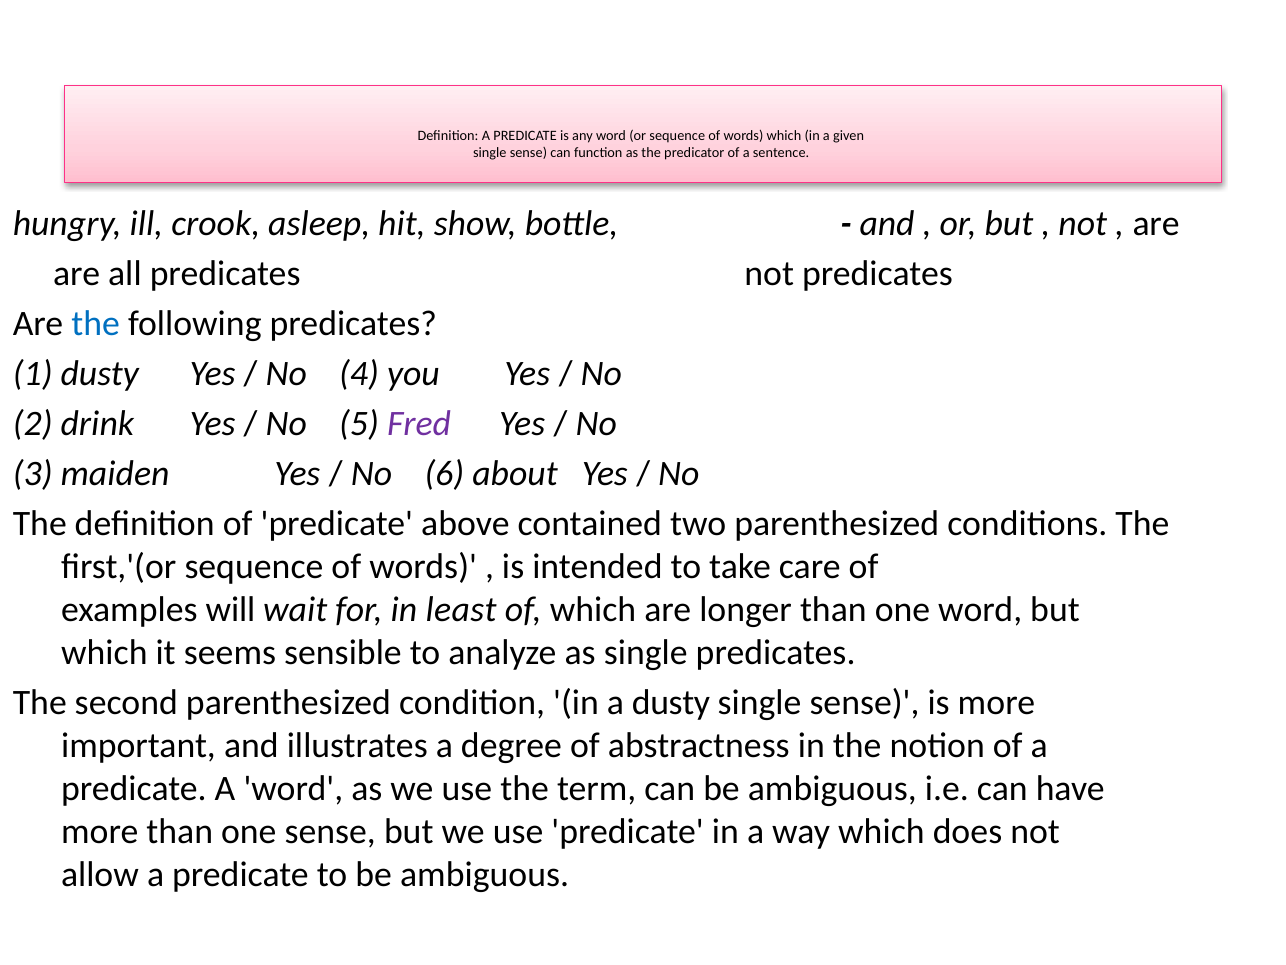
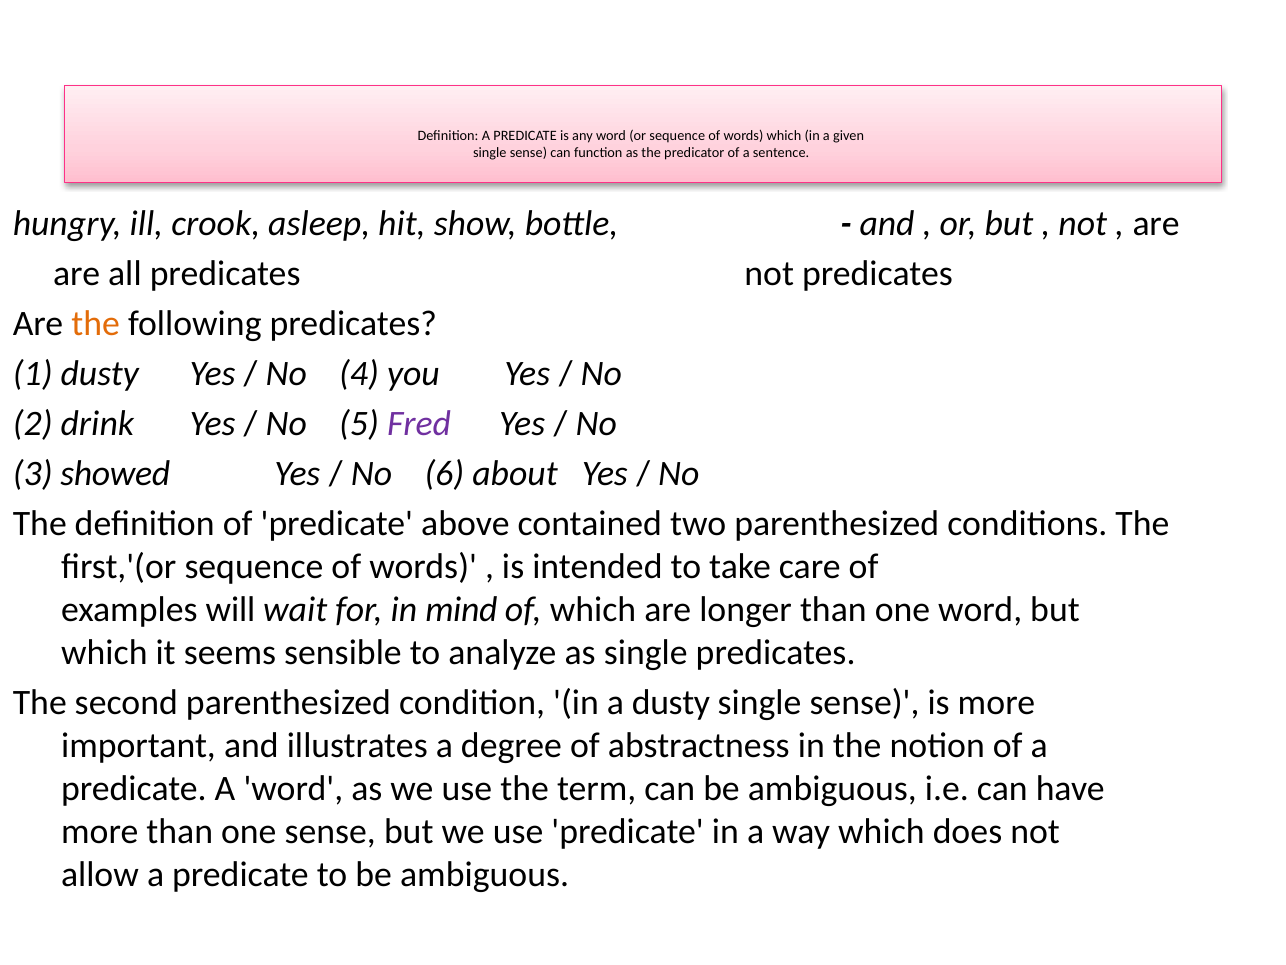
the colour: blue -> orange (96, 323)
maiden: maiden -> showed (115, 474)
least: least -> mind (461, 610)
